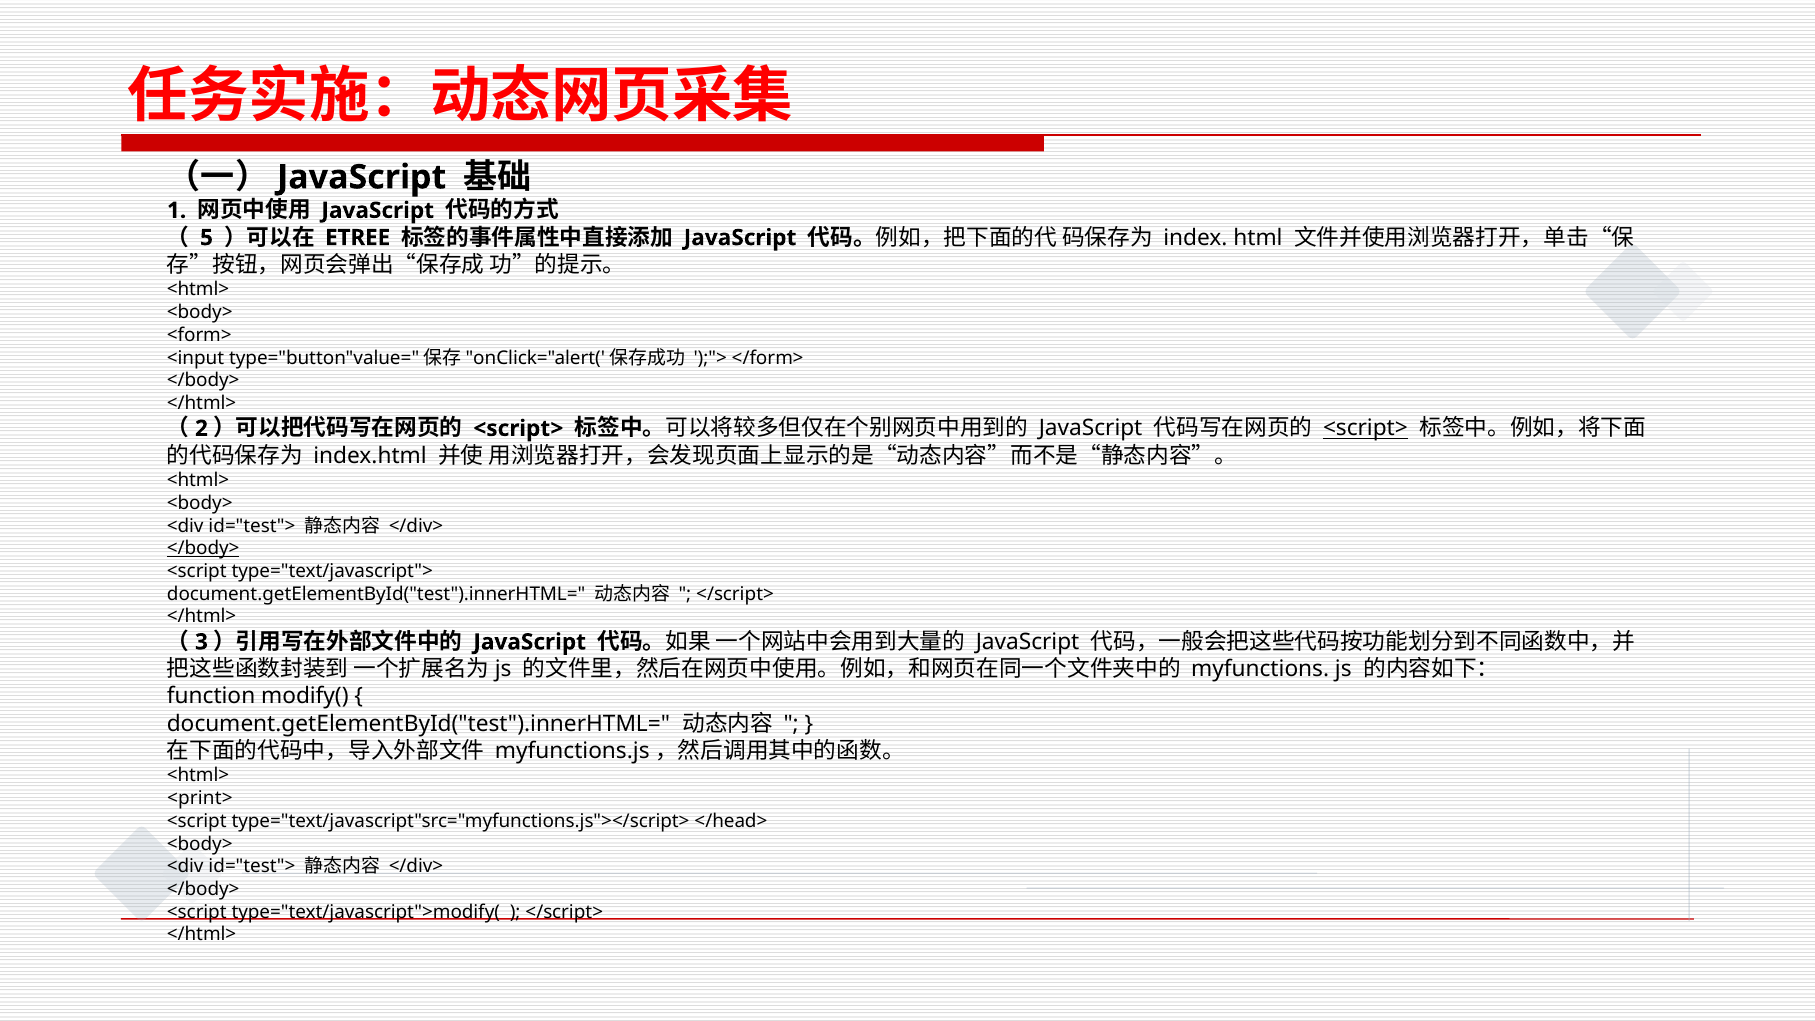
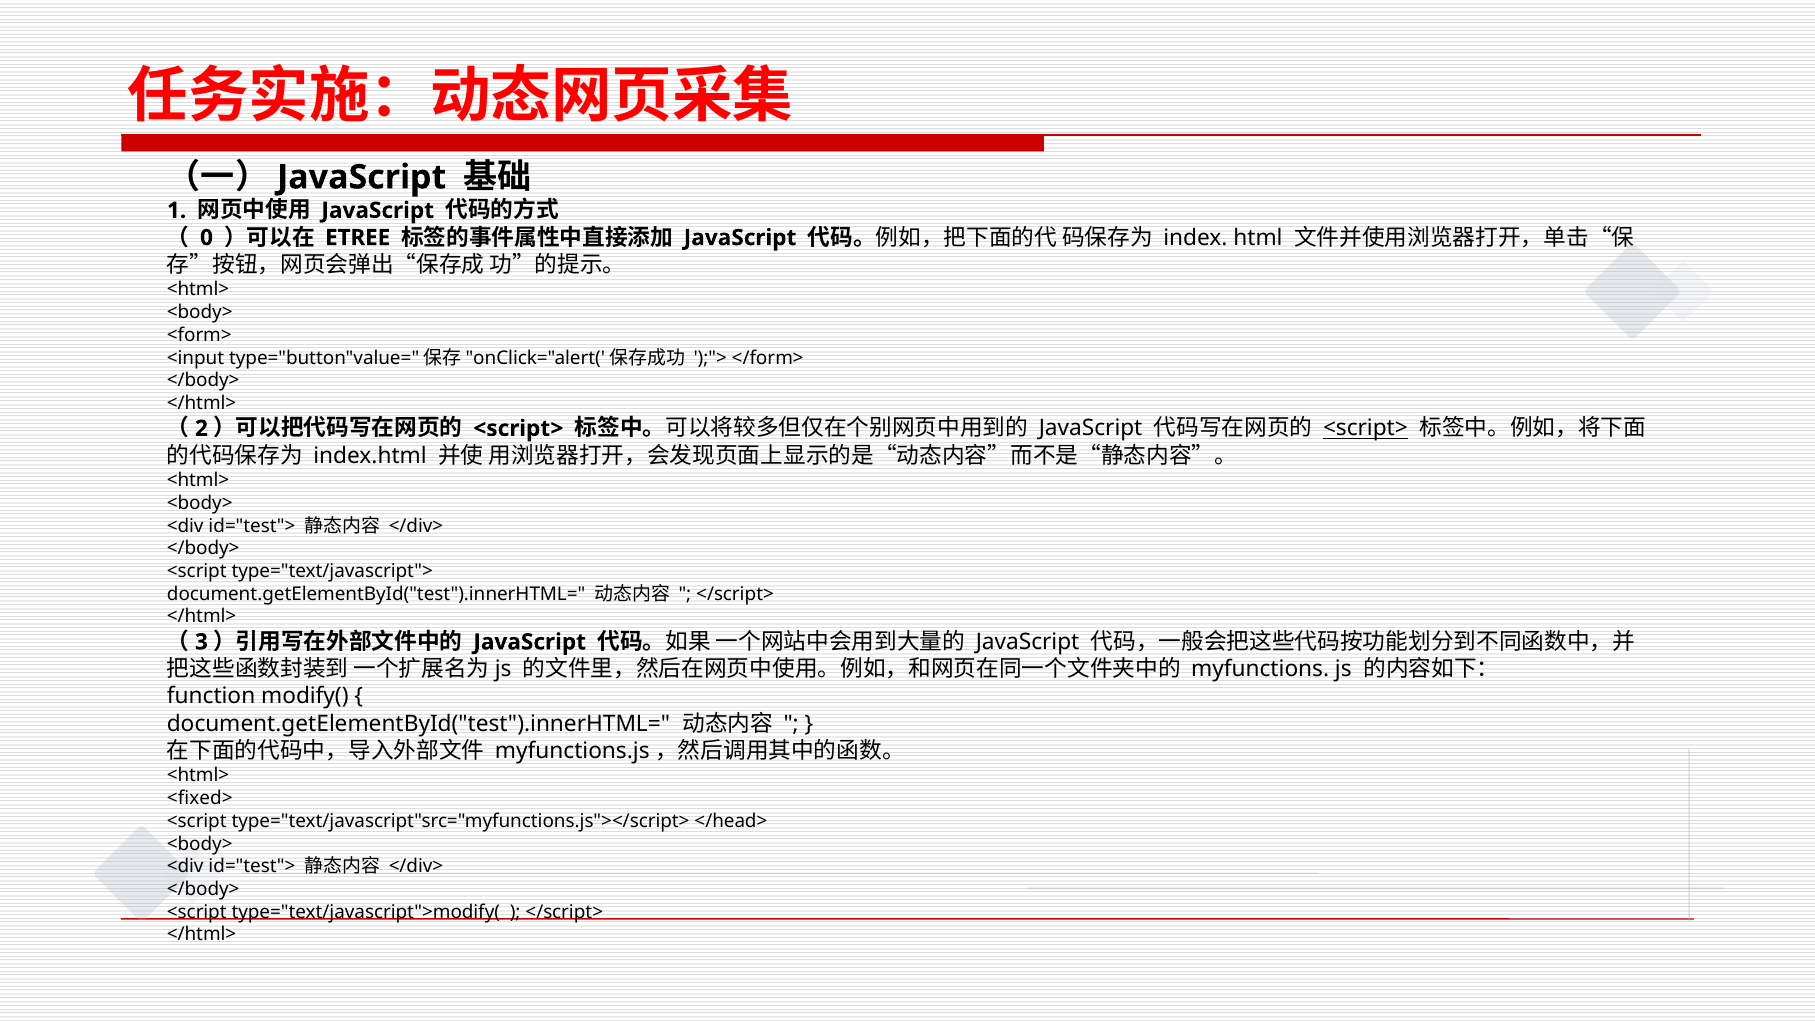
5: 5 -> 0 (206, 238)
</body> underline: present -> none (203, 549)
<print>: <print> -> <ﬁxed> (200, 798)
